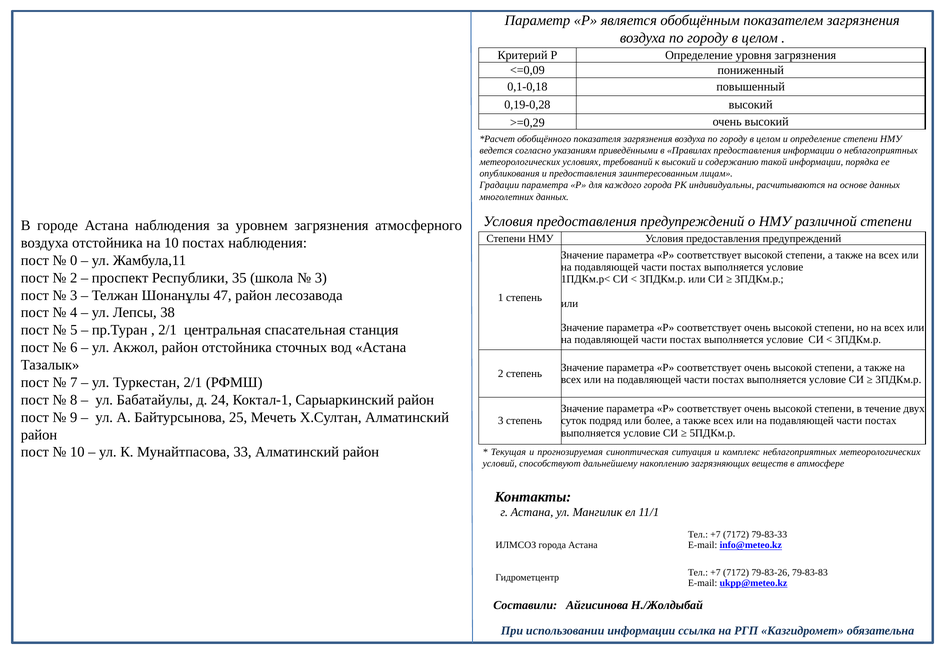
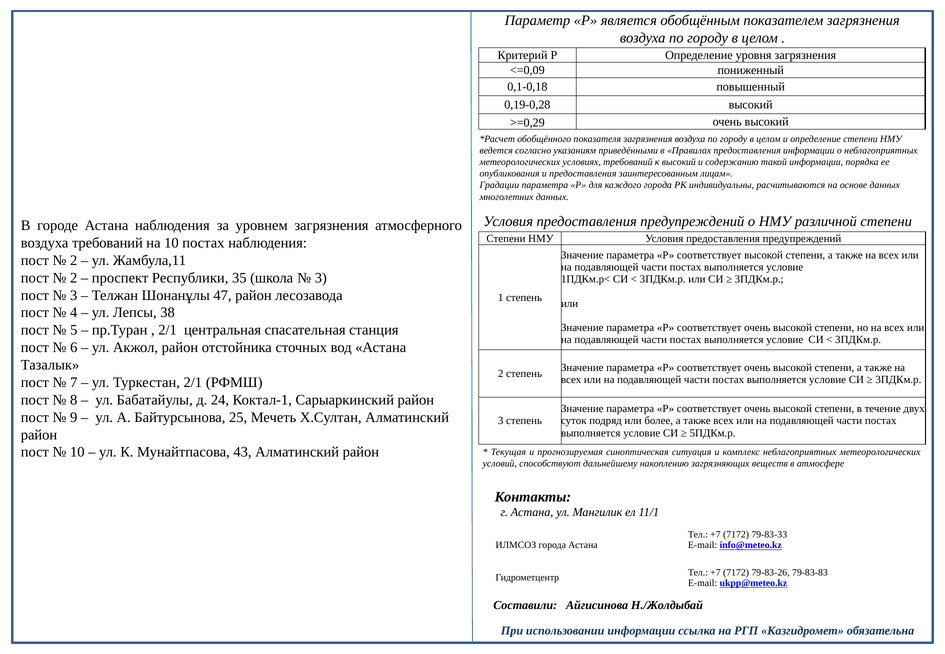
воздуха отстойника: отстойника -> требований (107, 243)
0: 0 -> 2 (74, 260)
33: 33 -> 43 (243, 452)
